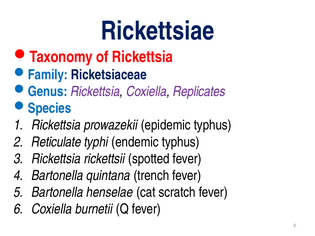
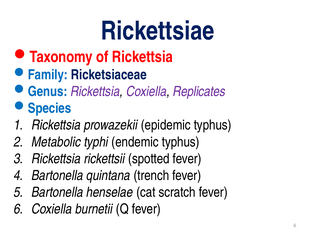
Reticulate: Reticulate -> Metabolic (56, 142)
